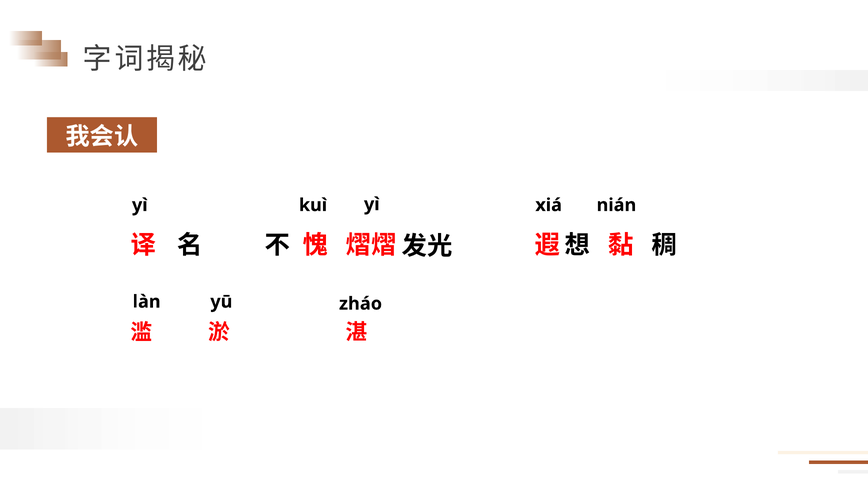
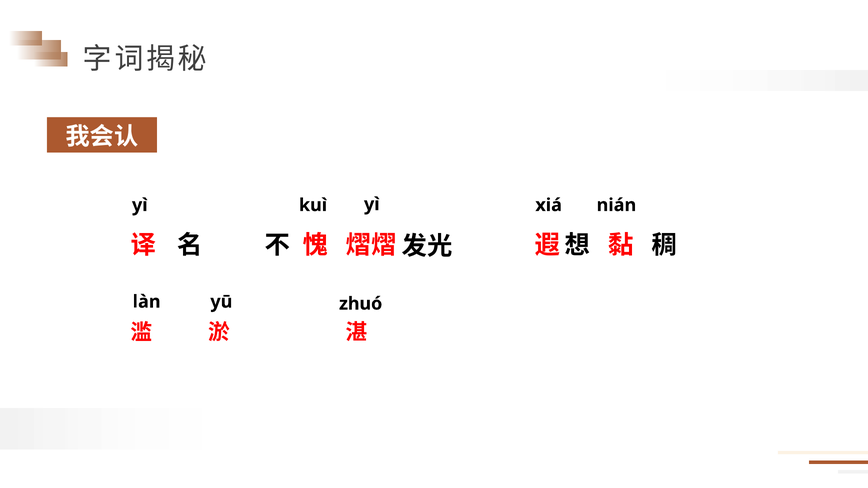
zháo: zháo -> zhuó (361, 304)
